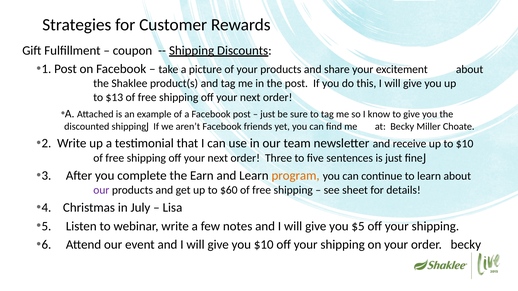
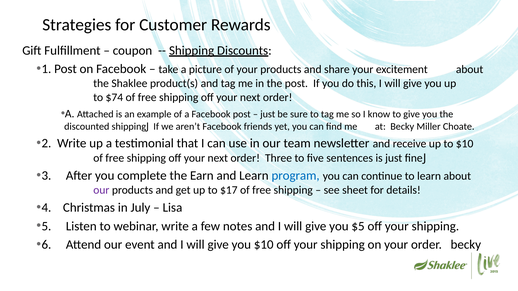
$13: $13 -> $74 (114, 97)
program colour: orange -> blue (296, 176)
$60: $60 -> $17 (229, 190)
